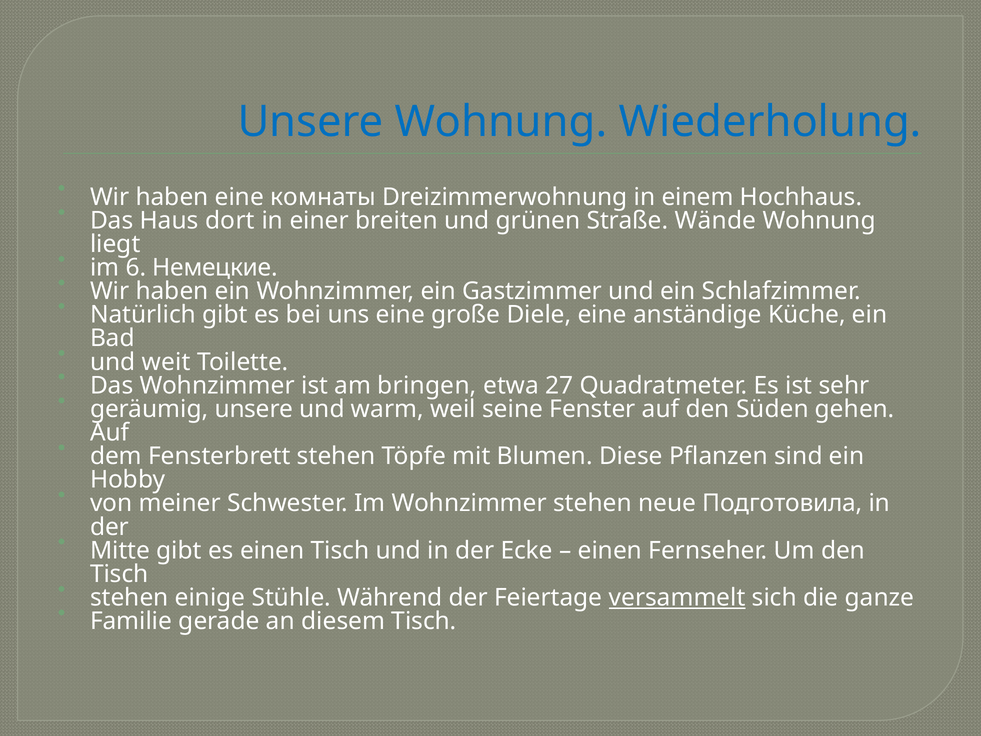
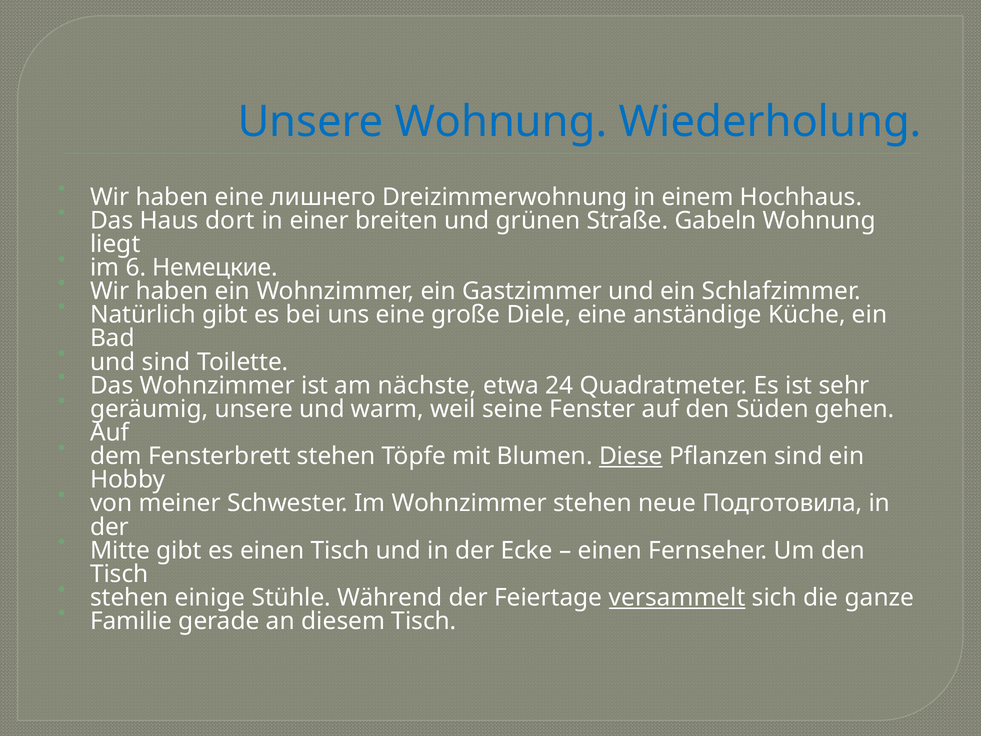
комнаты: комнаты -> лишнего (323, 197)
Wände: Wände -> Gabeln (716, 220)
und weit: weit -> sind (166, 362)
bringen: bringen -> nächste (427, 385)
27: 27 -> 24 (559, 385)
Diese underline: none -> present (631, 456)
